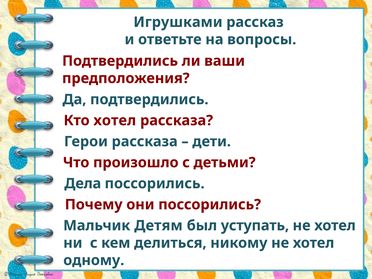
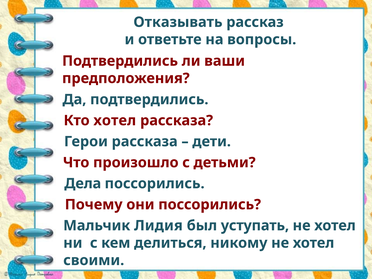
Игрушками: Игрушками -> Отказывать (178, 22)
Детям: Детям -> Лидия (158, 226)
одному: одному -> своими (94, 260)
